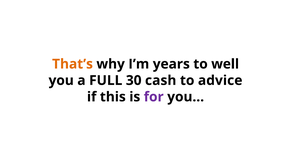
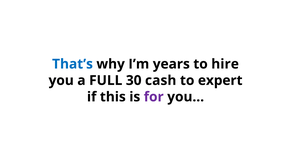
That’s colour: orange -> blue (72, 64)
well: well -> hire (225, 64)
advice: advice -> expert (220, 80)
